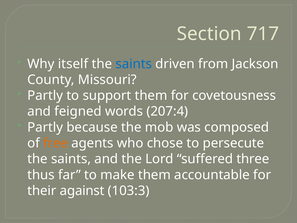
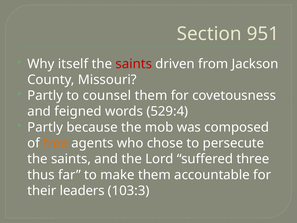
717: 717 -> 951 (263, 34)
saints colour: blue -> red (134, 64)
support: support -> counsel (107, 95)
207:4: 207:4 -> 529:4 (167, 111)
against: against -> leaders (82, 191)
